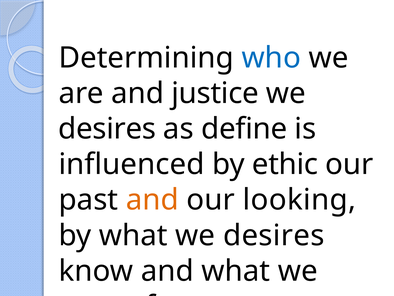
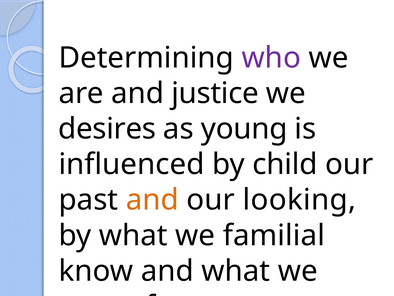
who colour: blue -> purple (271, 58)
define: define -> young (244, 129)
ethic: ethic -> child (285, 164)
what we desires: desires -> familial (274, 235)
